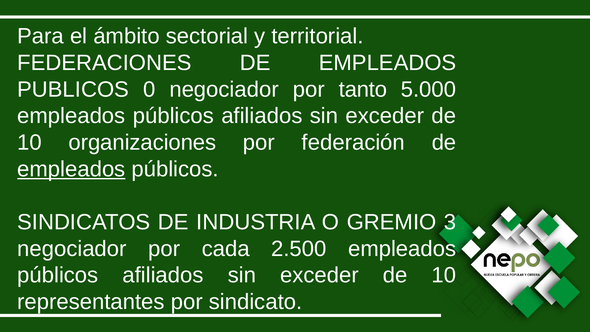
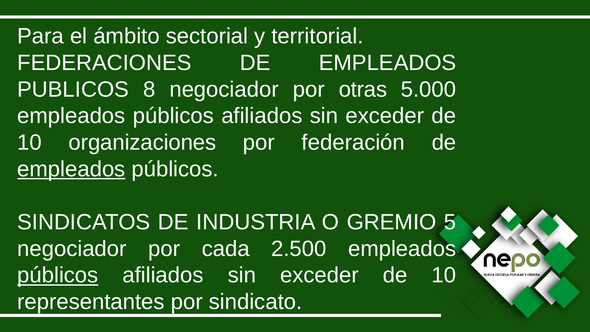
0: 0 -> 8 (149, 89)
tanto: tanto -> otras (363, 89)
3: 3 -> 5 (450, 222)
públicos underline: none -> present (58, 275)
